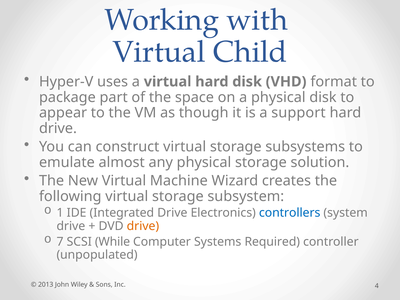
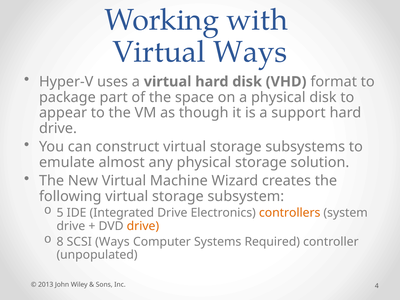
Virtual Child: Child -> Ways (250, 52)
1: 1 -> 5 (60, 213)
controllers colour: blue -> orange (290, 213)
7: 7 -> 8 (60, 242)
SCSI While: While -> Ways (112, 242)
